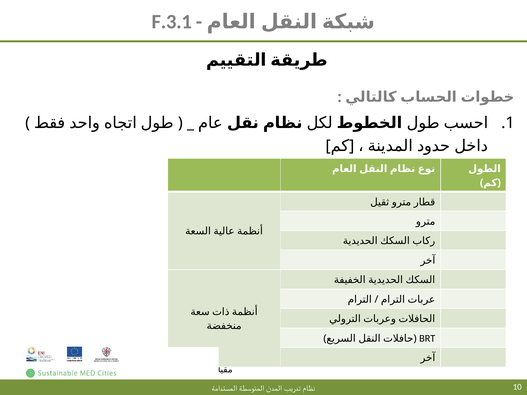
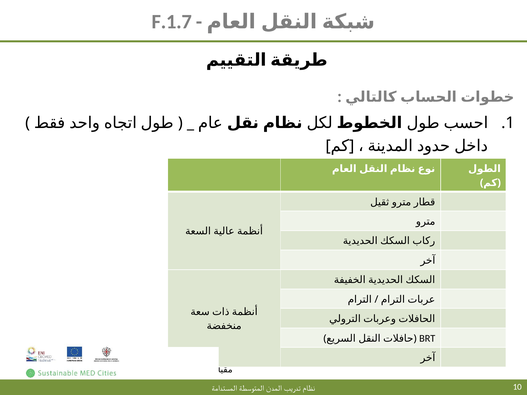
F.3.1: F.3.1 -> F.1.7 (172, 22)
